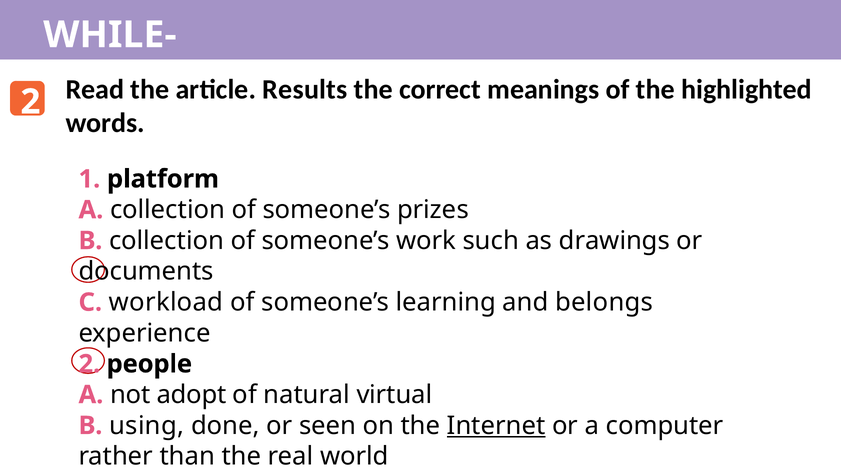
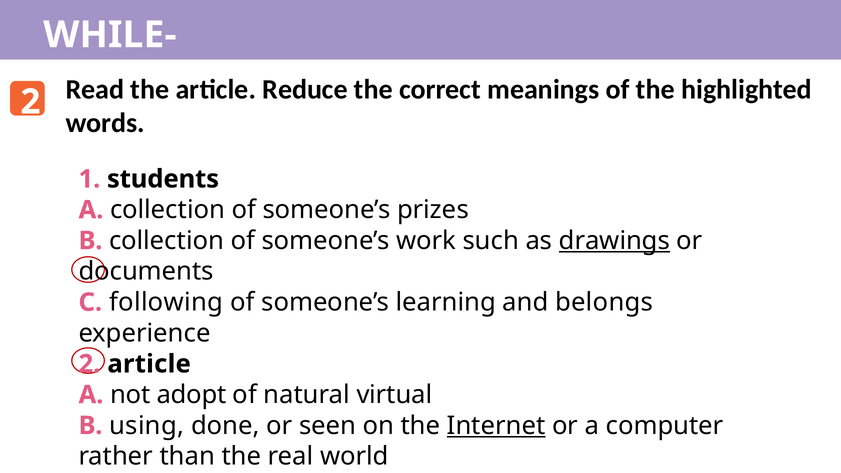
Results: Results -> Reduce (305, 89)
platform: platform -> students (163, 179)
drawings underline: none -> present (614, 241)
workload: workload -> following (166, 302)
2 people: people -> article (149, 364)
